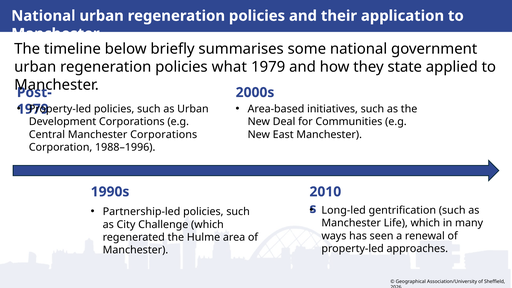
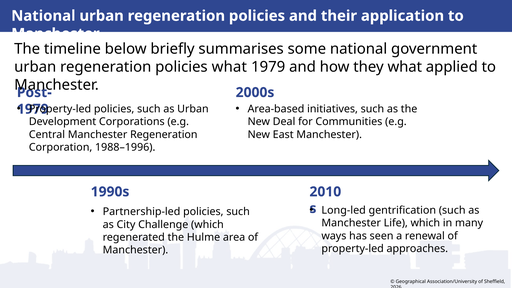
they state: state -> what (405, 67)
Manchester Corporations: Corporations -> Regeneration (164, 135)
